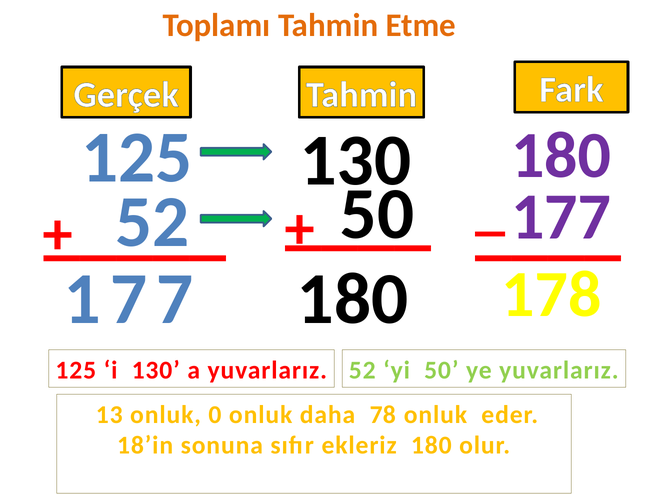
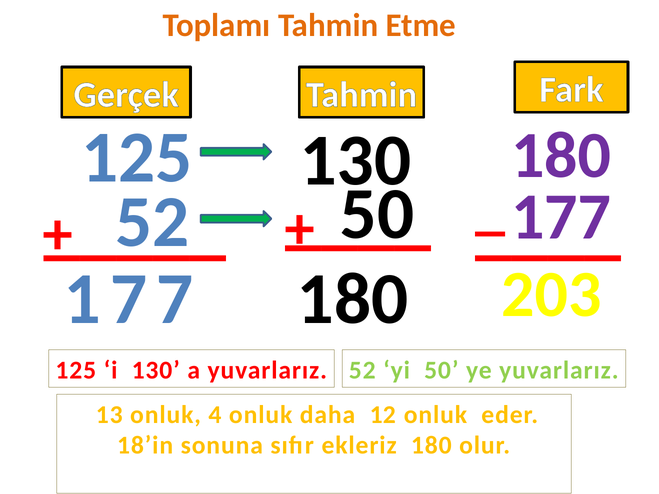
178: 178 -> 203 (551, 295)
0: 0 -> 4 (215, 415)
78: 78 -> 12 (383, 415)
